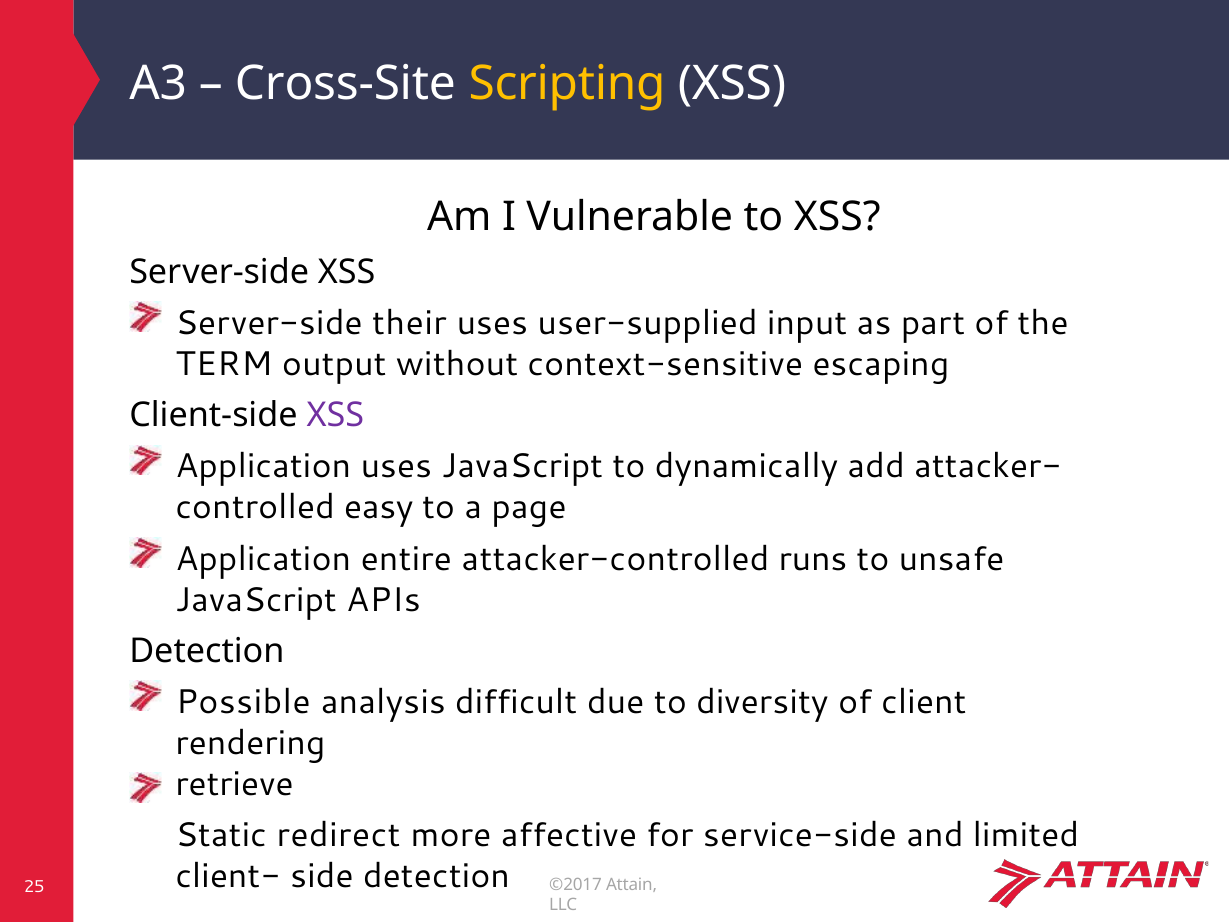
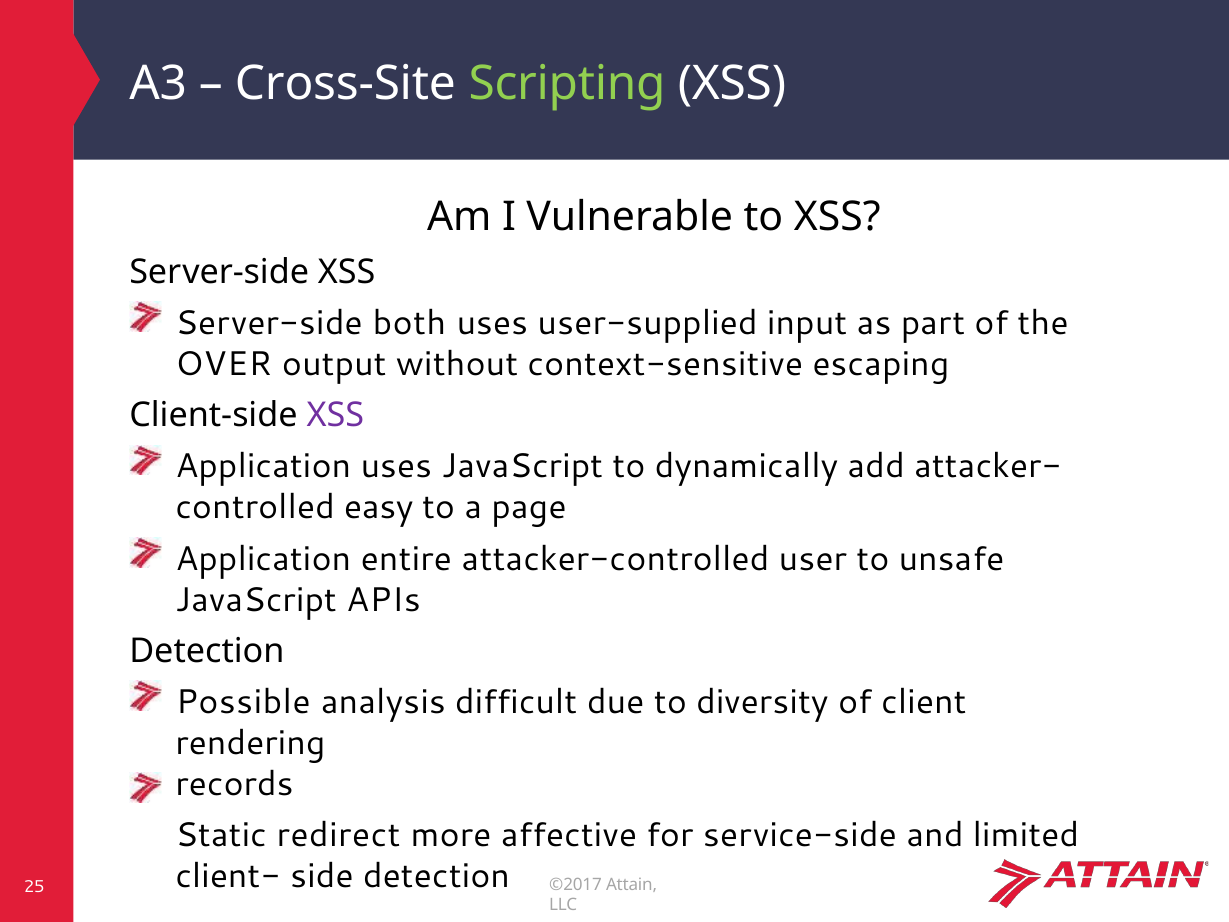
Scripting colour: yellow -> light green (567, 84)
their: their -> both (409, 323)
TERM: TERM -> OVER (224, 364)
runs: runs -> user (813, 559)
retrieve: retrieve -> records (234, 784)
